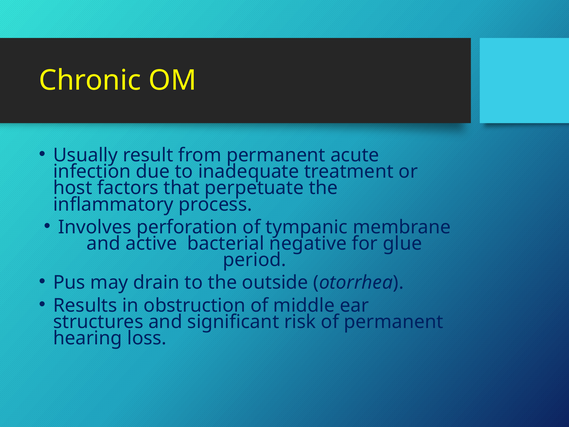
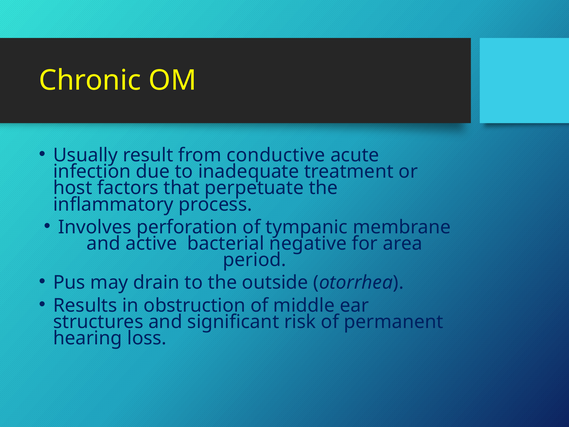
from permanent: permanent -> conductive (276, 155)
glue: glue -> area (403, 243)
